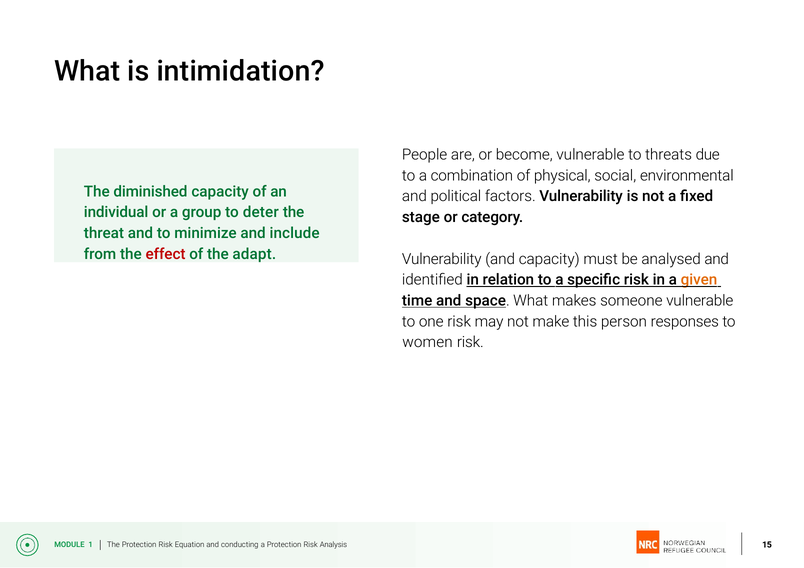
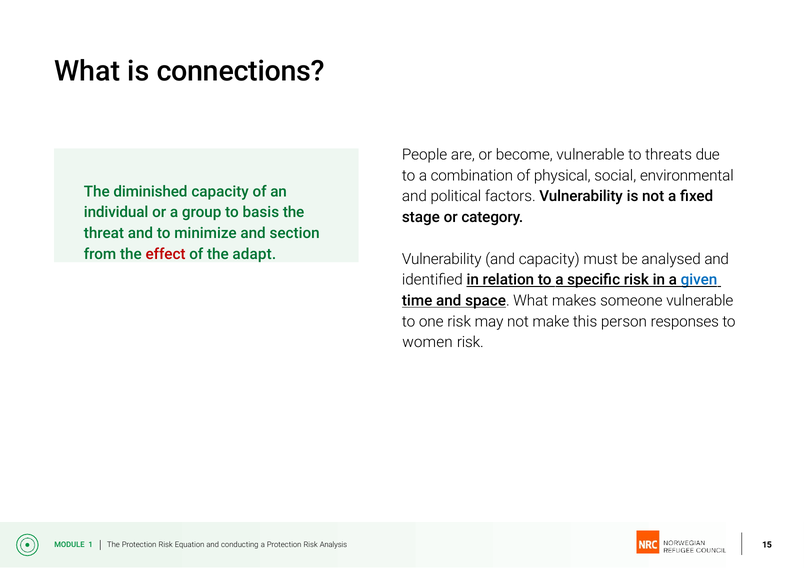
intimidation: intimidation -> connections (241, 72)
deter: deter -> basis (261, 213)
include: include -> section (295, 233)
given colour: orange -> blue (699, 280)
